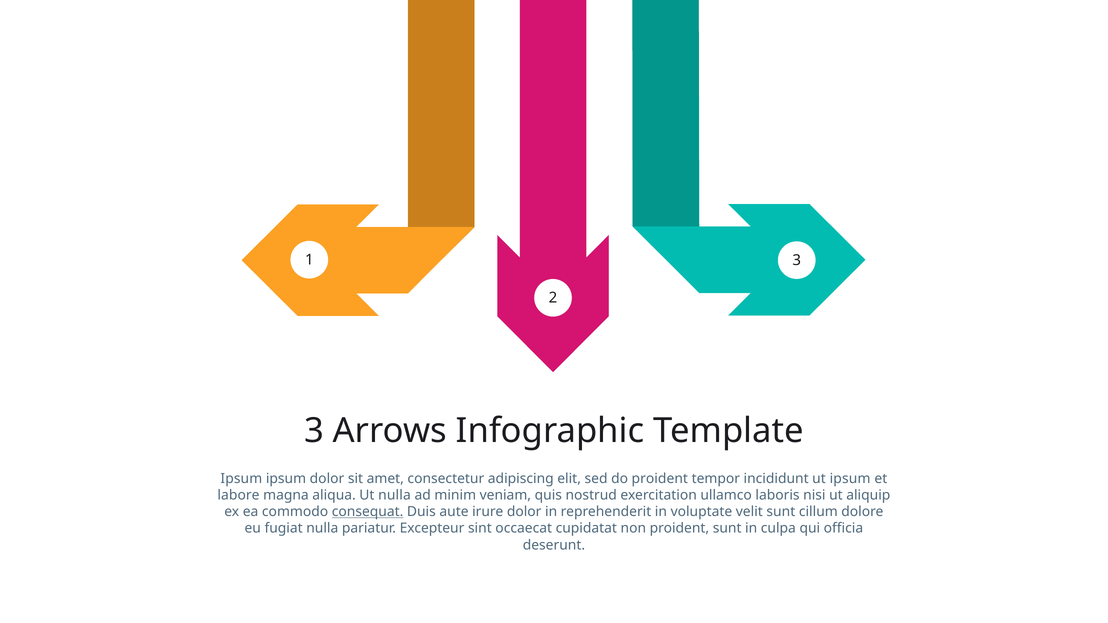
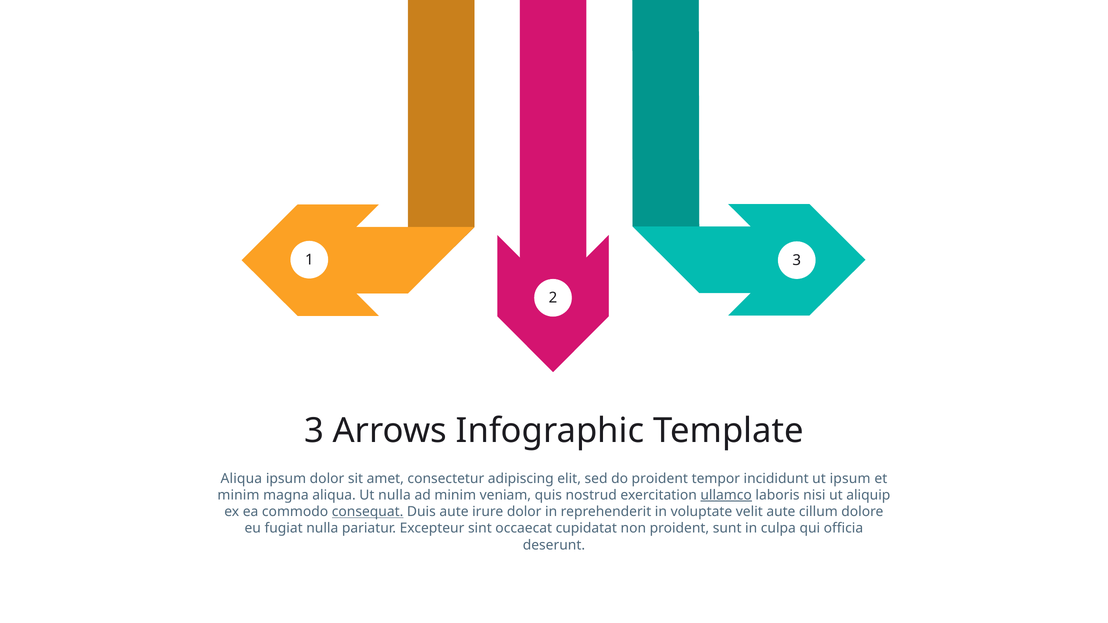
Ipsum: Ipsum -> Aliqua (241, 479)
labore: labore -> minim (238, 495)
ullamco underline: none -> present (726, 495)
velit sunt: sunt -> aute (781, 512)
